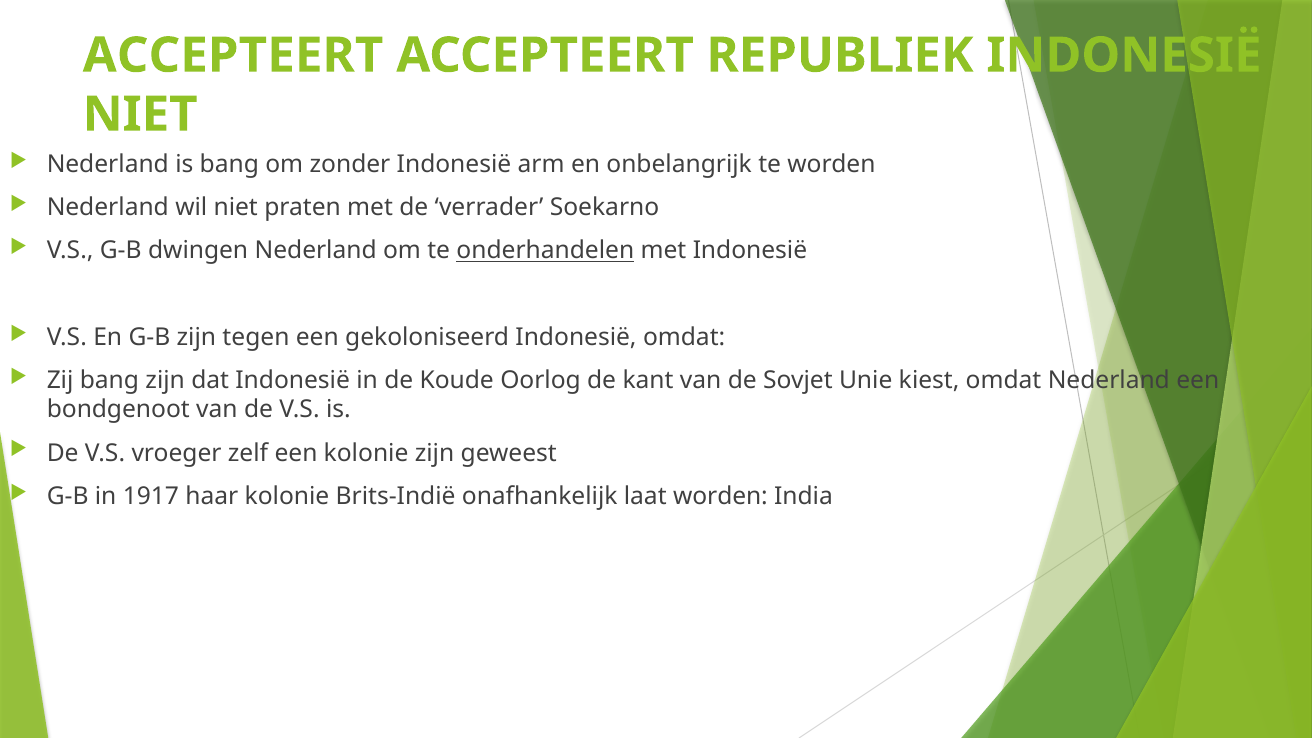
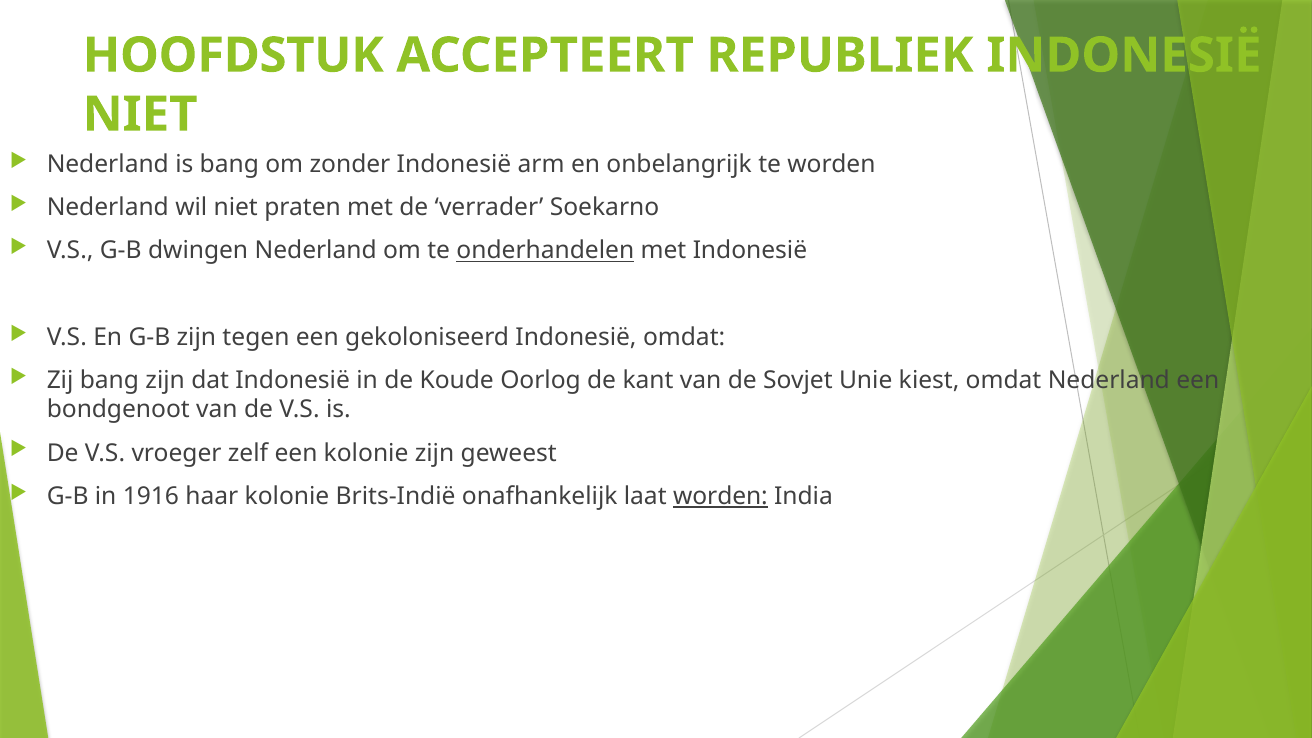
ACCEPTEERT: ACCEPTEERT -> HOOFDSTUK (233, 55)
1917: 1917 -> 1916 (151, 496)
worden underline: none -> present (720, 496)
